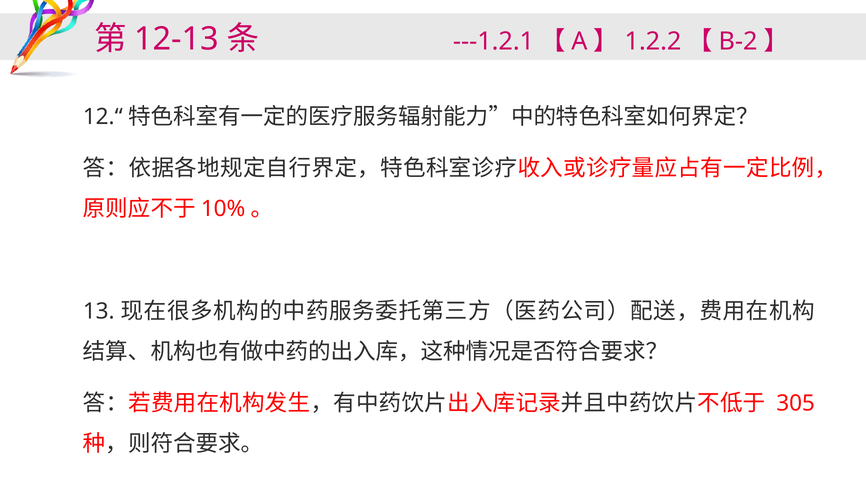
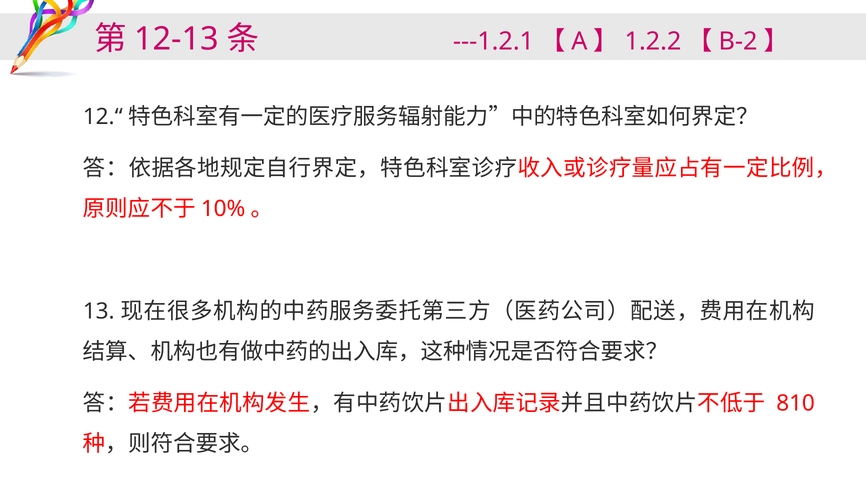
305: 305 -> 810 (796, 404)
